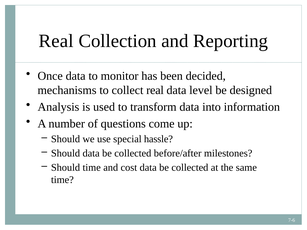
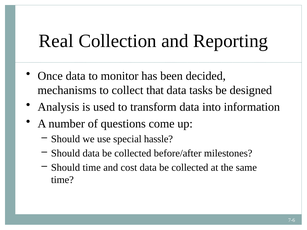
collect real: real -> that (155, 90)
level: level -> tasks (201, 90)
